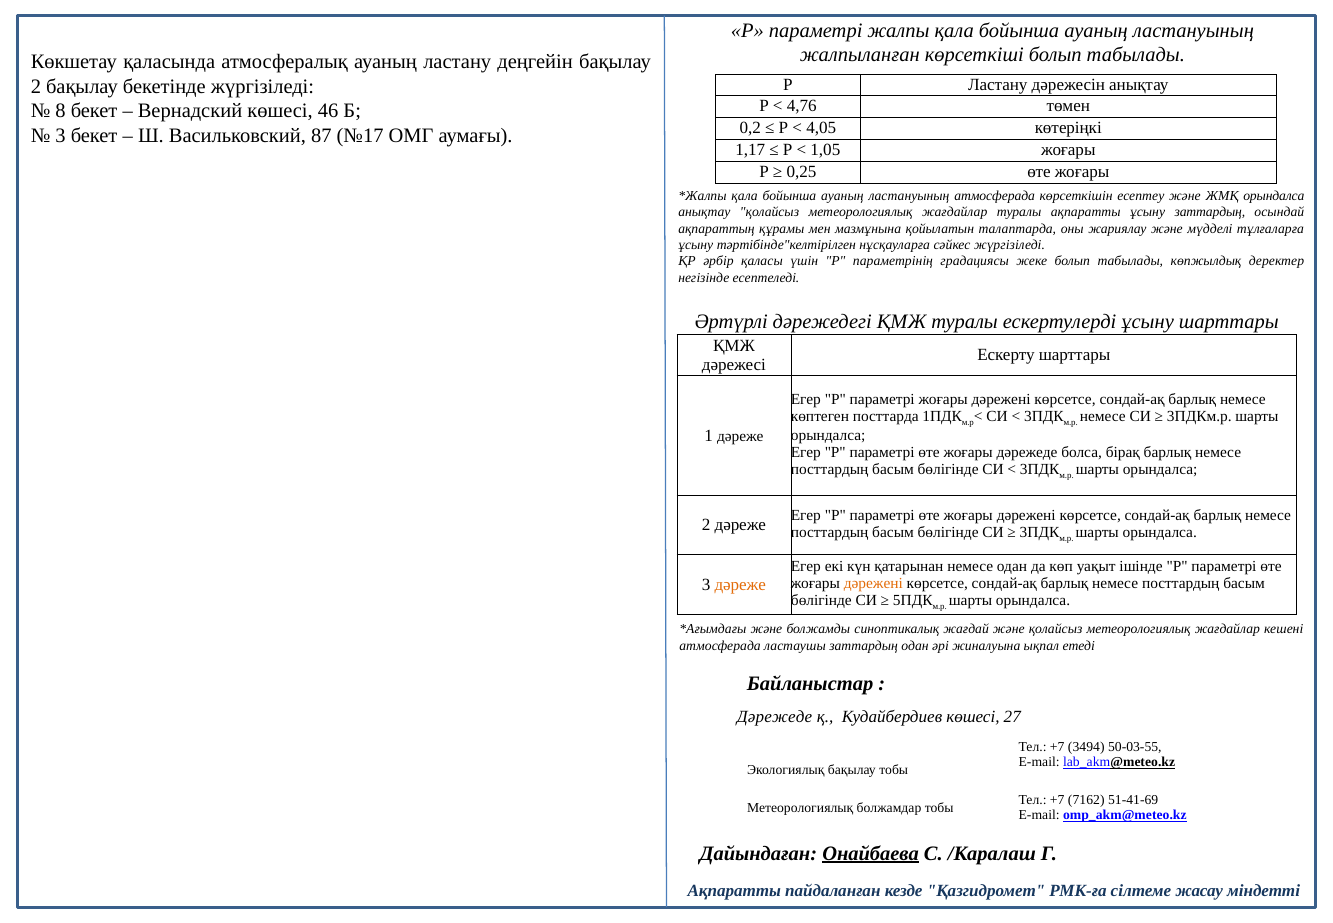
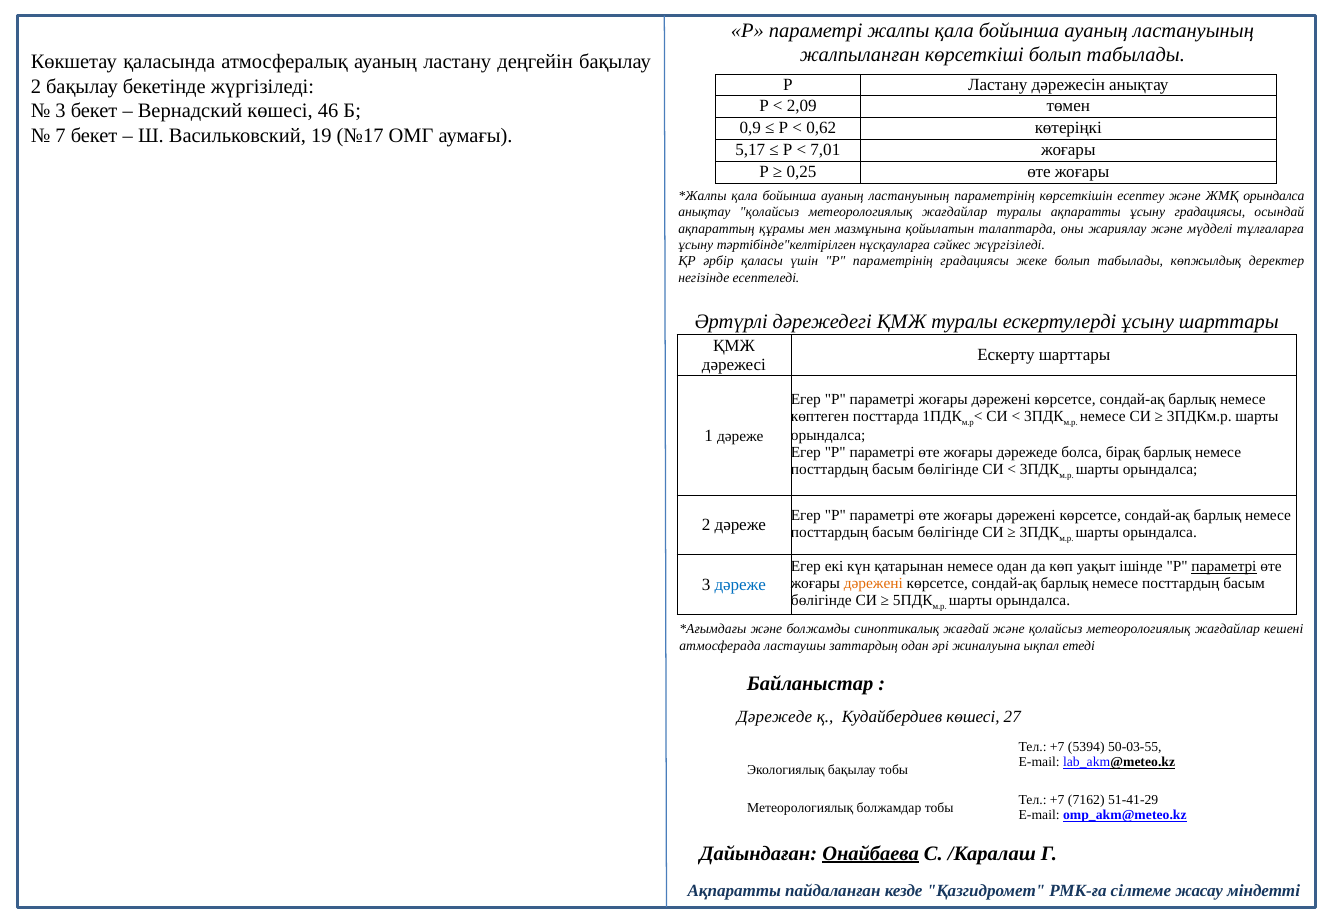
4,76: 4,76 -> 2,09 (802, 106)
8: 8 -> 3 (61, 111)
0,2: 0,2 -> 0,9 (750, 128)
4,05: 4,05 -> 0,62 (821, 128)
3: 3 -> 7 (61, 135)
87: 87 -> 19 (321, 135)
1,17: 1,17 -> 5,17 (750, 150)
1,05: 1,05 -> 7,01 (825, 150)
ластануының атмосферада: атмосферада -> параметрінің (995, 196)
ұсыну заттардың: заттардың -> градациясы (1210, 212)
параметрі underline: none -> present (1224, 566)
дәреже colour: orange -> blue (740, 585)
3494: 3494 -> 5394 (1086, 747)
51-41-69: 51-41-69 -> 51-41-29 (1133, 800)
